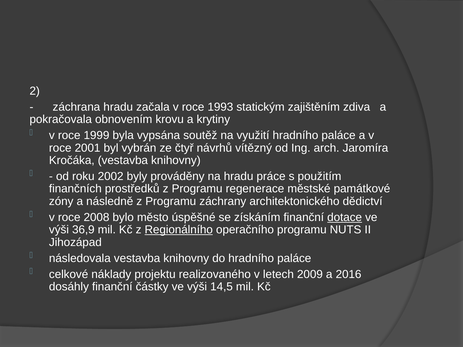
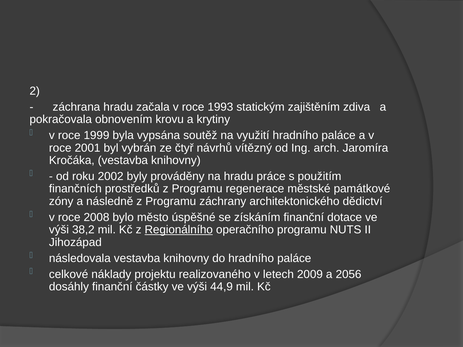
dotace underline: present -> none (345, 217)
36,9: 36,9 -> 38,2 (83, 230)
2016: 2016 -> 2056 (349, 274)
14,5: 14,5 -> 44,9 (222, 287)
